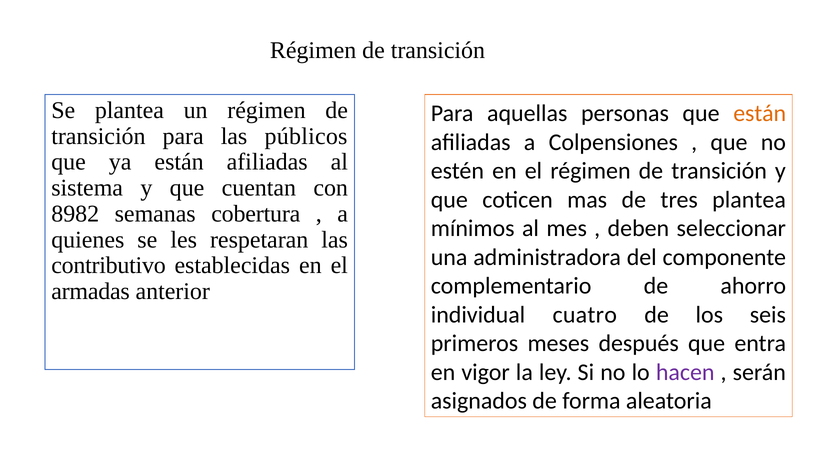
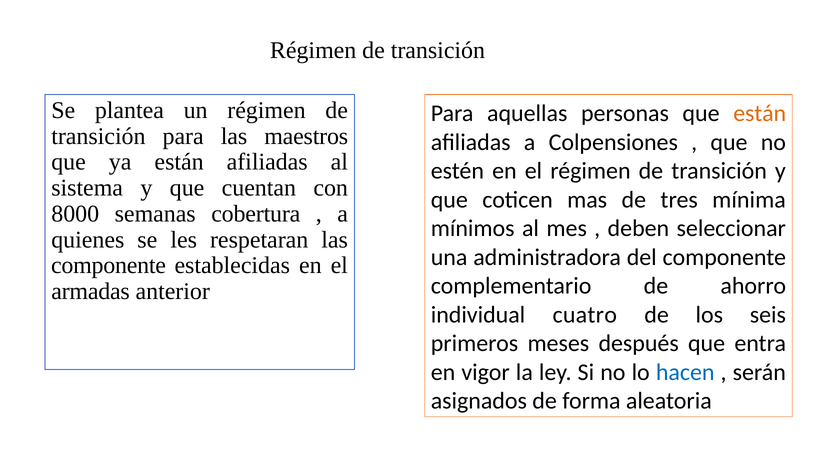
públicos: públicos -> maestros (306, 136)
tres plantea: plantea -> mínima (749, 200)
8982: 8982 -> 8000 (75, 214)
contributivo: contributivo -> componente (109, 266)
hacen colour: purple -> blue (685, 373)
